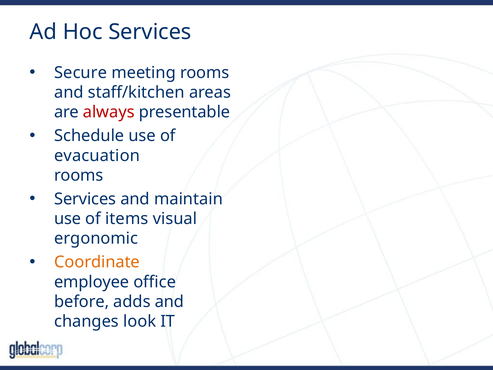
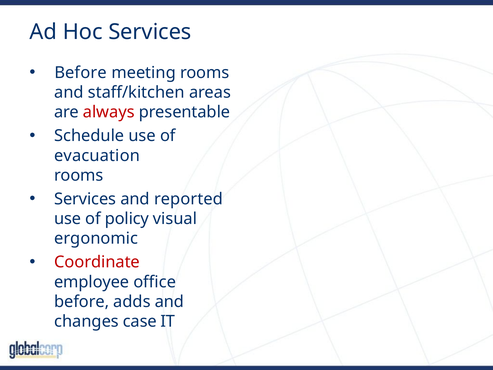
Secure: Secure -> Before (81, 73)
maintain: maintain -> reported (188, 199)
items: items -> policy (127, 219)
Coordinate colour: orange -> red (97, 262)
look: look -> case (140, 321)
